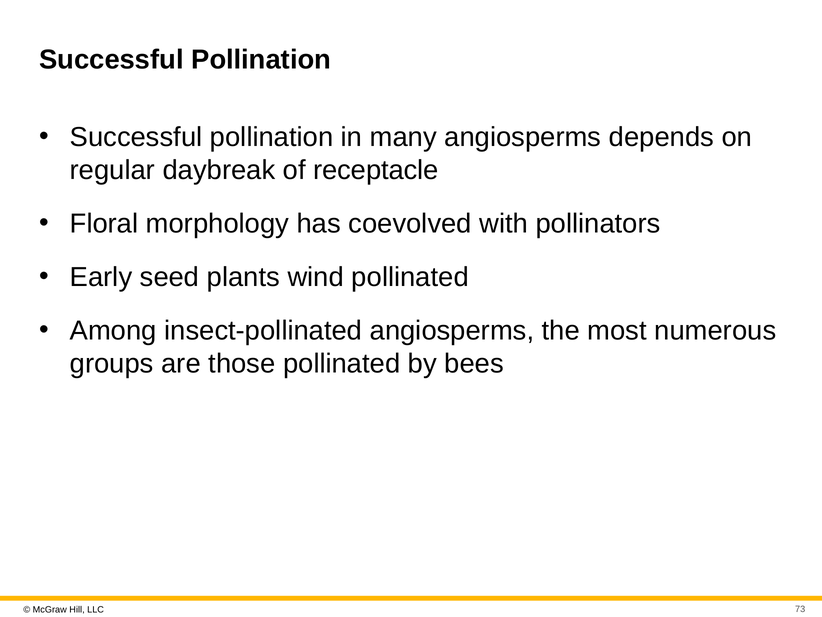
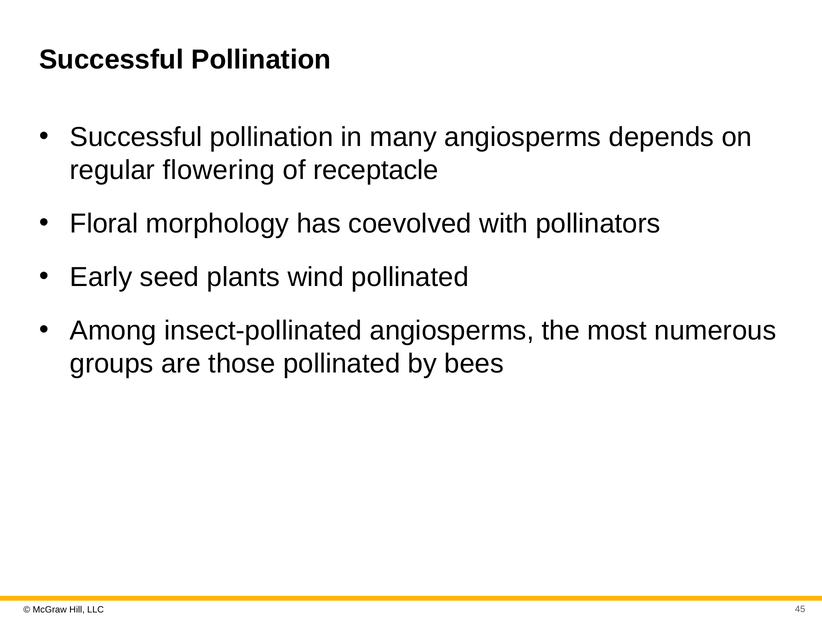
daybreak: daybreak -> flowering (219, 170)
73: 73 -> 45 (800, 609)
